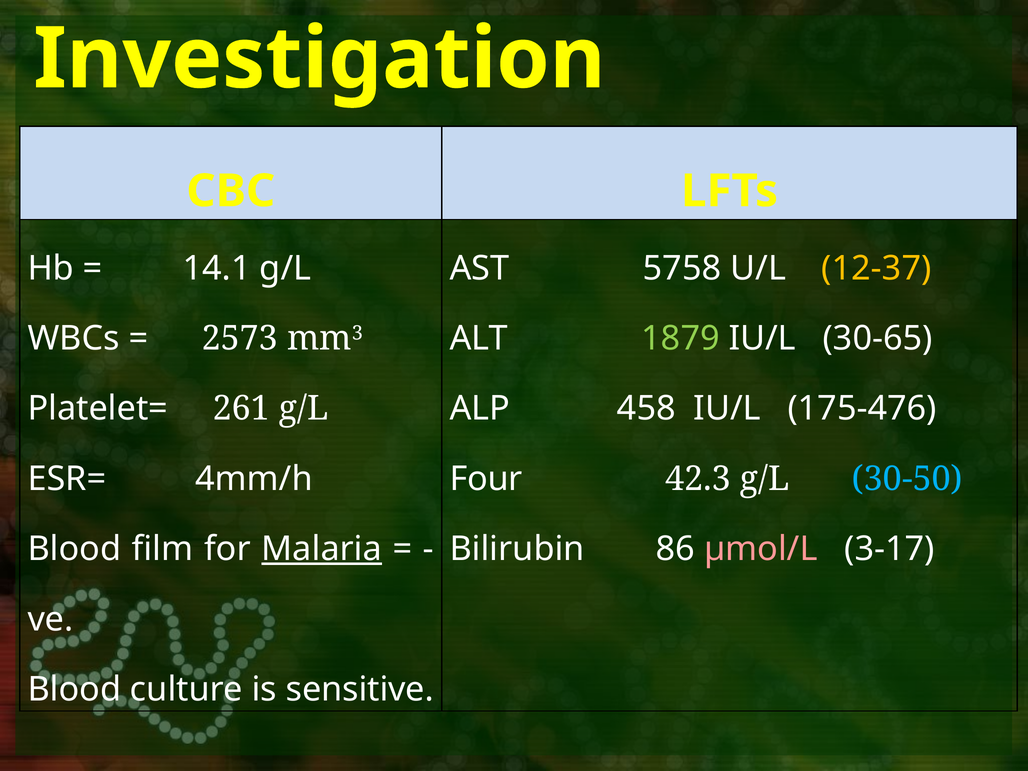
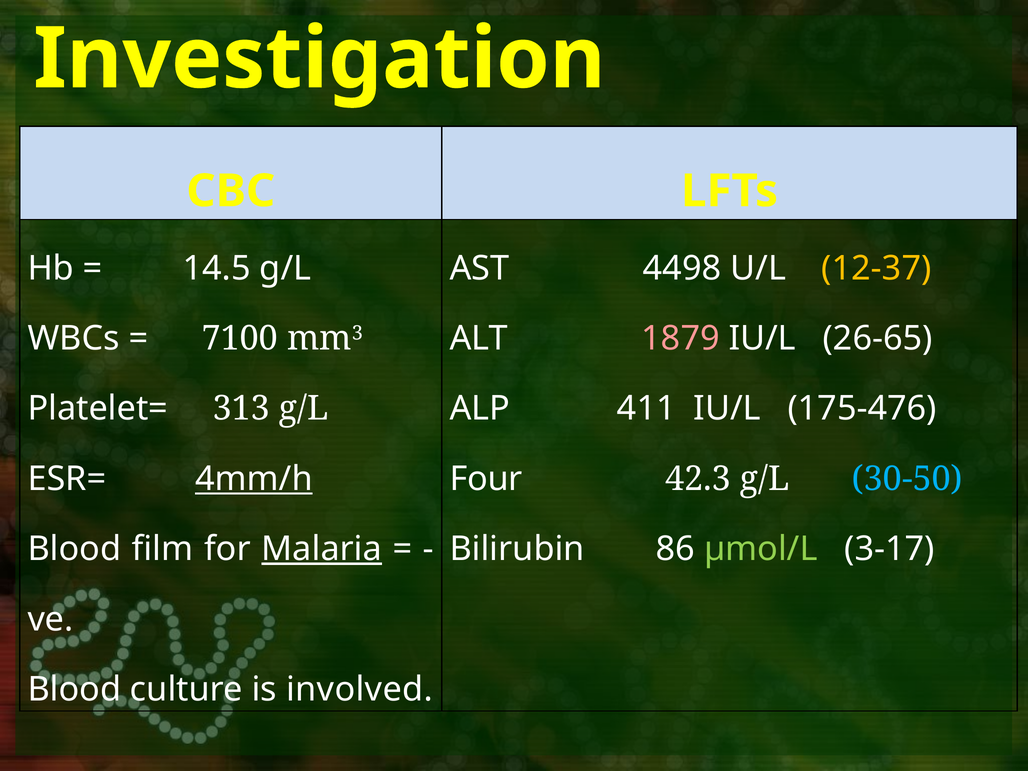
14.1: 14.1 -> 14.5 (217, 268)
5758: 5758 -> 4498 (682, 268)
2573: 2573 -> 7100 (240, 338)
1879 colour: light green -> pink (681, 338)
30-65: 30-65 -> 26-65 (878, 338)
261: 261 -> 313 (241, 409)
458: 458 -> 411 (646, 409)
4mm/h underline: none -> present (254, 479)
µmol/L colour: pink -> light green (761, 549)
sensitive: sensitive -> involved (360, 689)
